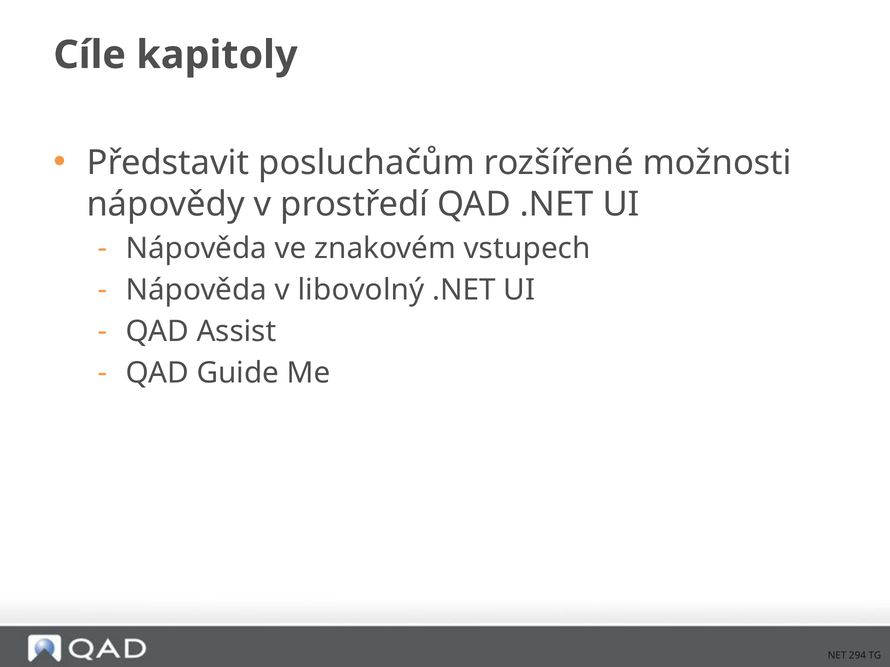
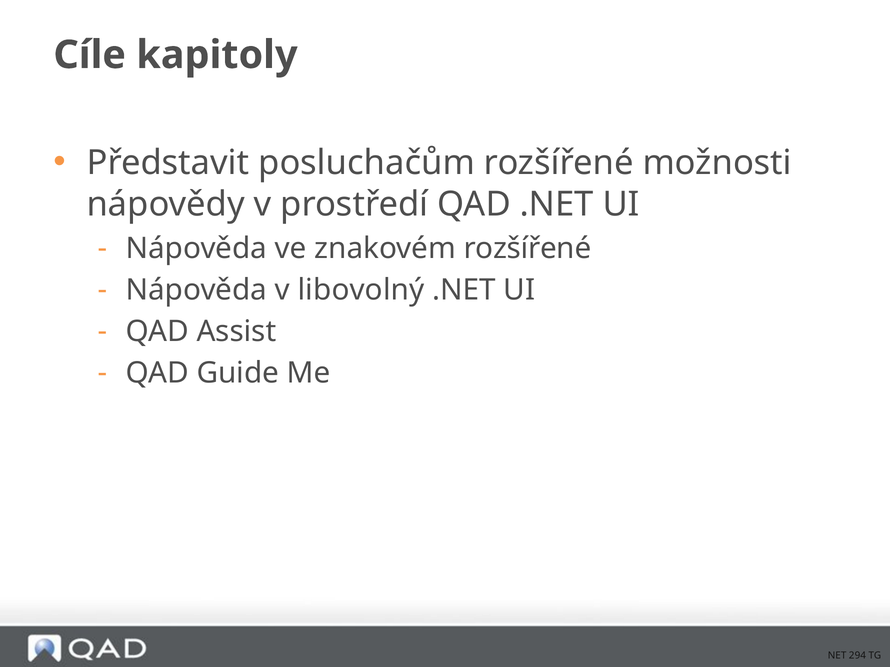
znakovém vstupech: vstupech -> rozšířené (527, 249)
